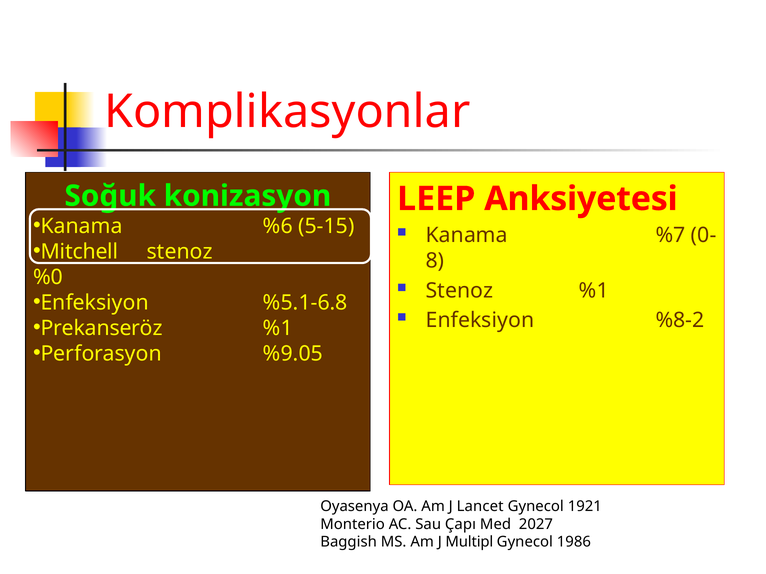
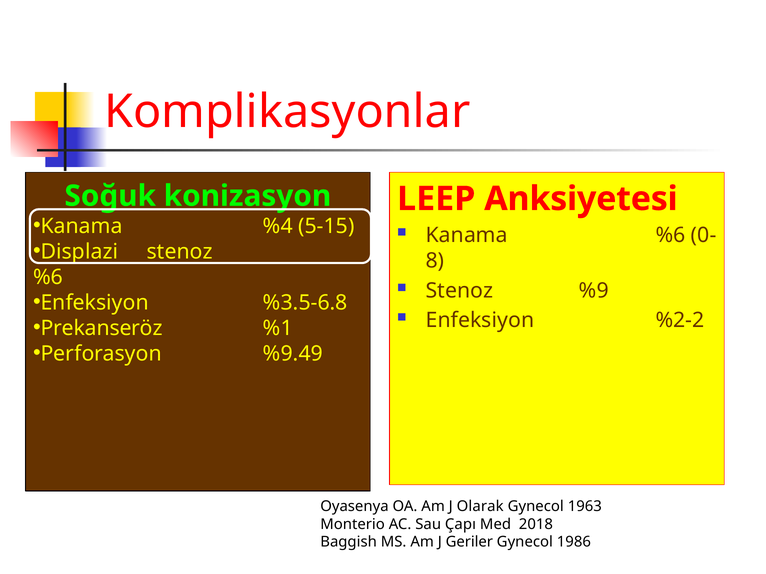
%6: %6 -> %4 (278, 226)
Kanama %7: %7 -> %6 (671, 236)
Mitchell: Mitchell -> Displazi (79, 252)
%0: %0 -> %6 (48, 277)
Stenoz %1: %1 -> %9 (594, 291)
%5.1-6.8: %5.1-6.8 -> %3.5-6.8 (305, 303)
%8-2: %8-2 -> %2-2 (680, 321)
%9.05: %9.05 -> %9.49 (293, 354)
Lancet: Lancet -> Olarak (480, 507)
1921: 1921 -> 1963 (585, 507)
2027: 2027 -> 2018 (536, 525)
Multipl: Multipl -> Geriler (469, 542)
